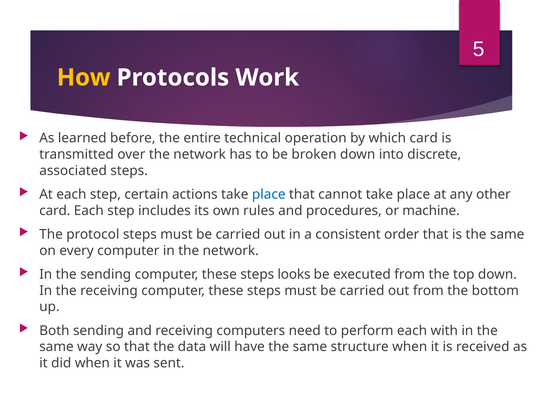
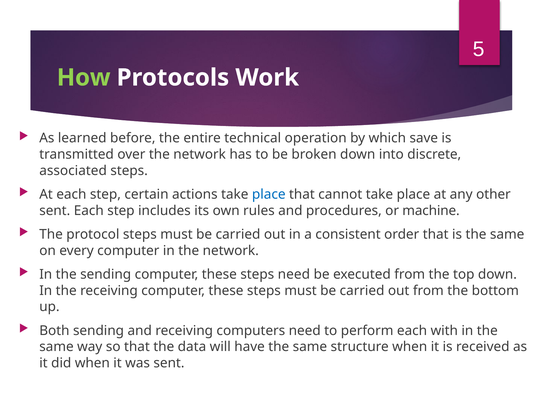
How colour: yellow -> light green (84, 78)
which card: card -> save (424, 138)
card: card -> sent (55, 211)
steps looks: looks -> need (294, 275)
